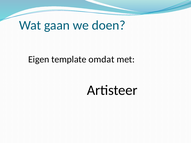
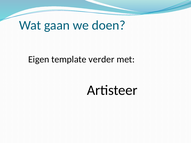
omdat: omdat -> verder (101, 59)
